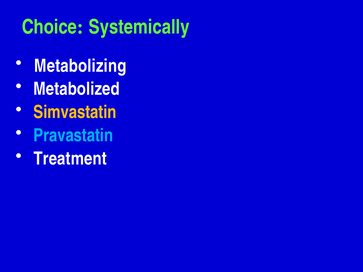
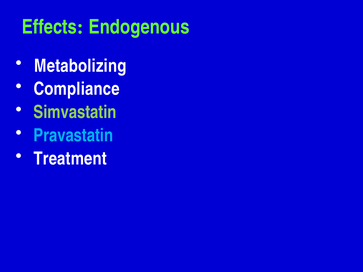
Choice: Choice -> Effects (49, 27)
Systemically: Systemically -> Endogenous (139, 27)
Metabolized: Metabolized -> Compliance (77, 89)
Simvastatin colour: yellow -> light green (75, 112)
